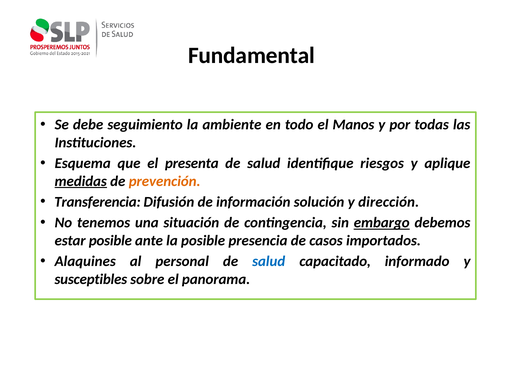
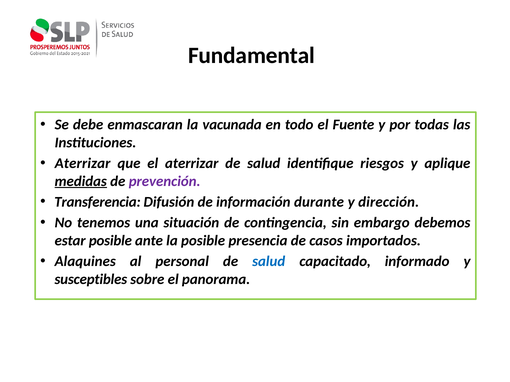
seguimiento: seguimiento -> enmascaran (145, 125)
ambiente: ambiente -> vacunada (232, 125)
Manos: Manos -> Fuente (353, 125)
Esquema: Esquema -> Aterrizar (83, 164)
el presenta: presenta -> aterrizar (192, 164)
prevención colour: orange -> purple (165, 181)
solución: solución -> durante (319, 202)
embargo underline: present -> none (382, 223)
